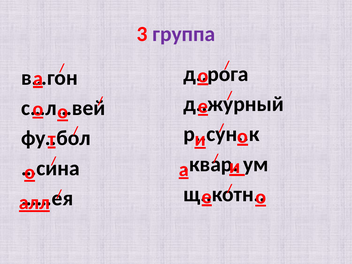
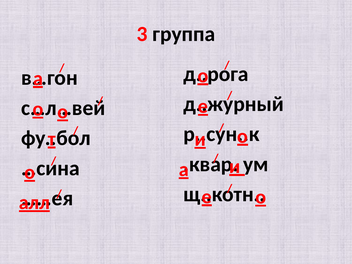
группа colour: purple -> black (184, 34)
